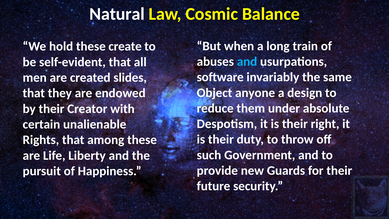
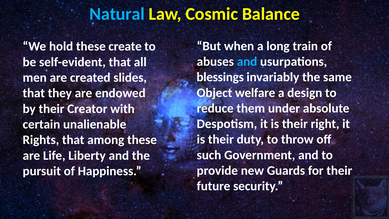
Natural colour: white -> light blue (117, 14)
software: software -> blessings (220, 77)
anyone: anyone -> welfare (255, 93)
